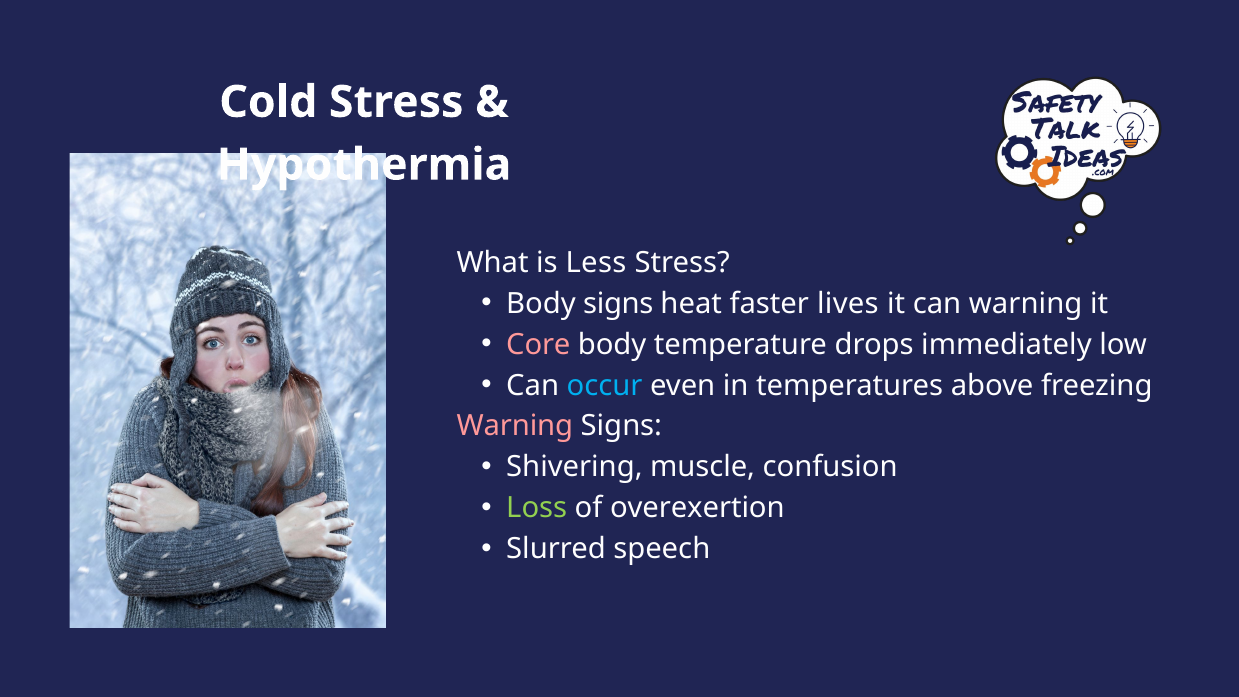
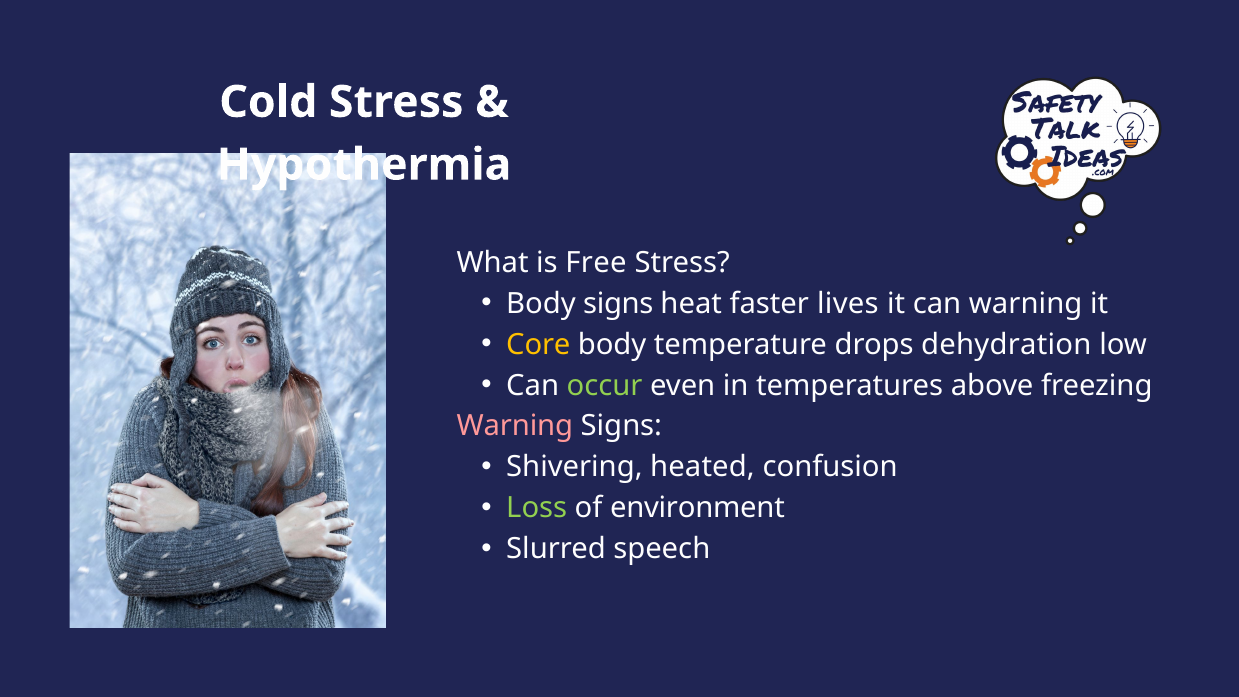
Less: Less -> Free (596, 262)
Core colour: pink -> yellow (538, 344)
immediately: immediately -> dehydration (1006, 344)
occur colour: light blue -> light green (605, 385)
muscle: muscle -> heated (702, 467)
overexertion: overexertion -> environment (697, 508)
